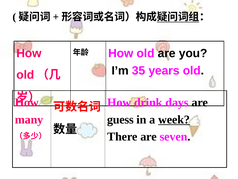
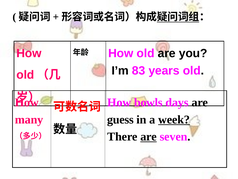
35: 35 -> 83 (139, 70)
drink: drink -> bowls (148, 102)
are underline: none -> present (149, 136)
